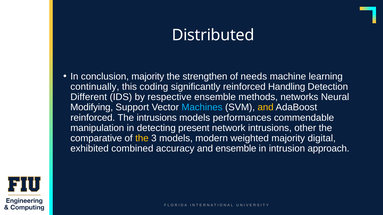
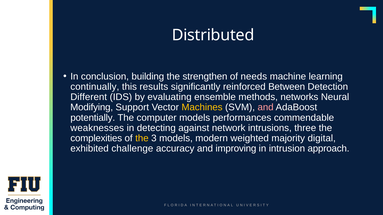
conclusion majority: majority -> building (148, 77)
coding: coding -> results (154, 87)
Handling: Handling -> Between (287, 87)
respective: respective -> evaluating (170, 97)
Machines colour: light blue -> yellow (202, 108)
and colour: yellow -> pink (266, 108)
reinforced: reinforced -> potentially (93, 118)
The intrusions: intrusions -> computer (157, 118)
manipulation: manipulation -> weaknesses (97, 128)
present: present -> against (194, 128)
other: other -> three (305, 128)
comparative: comparative -> complexities (96, 139)
combined: combined -> challenge (132, 149)
and ensemble: ensemble -> improving (236, 149)
